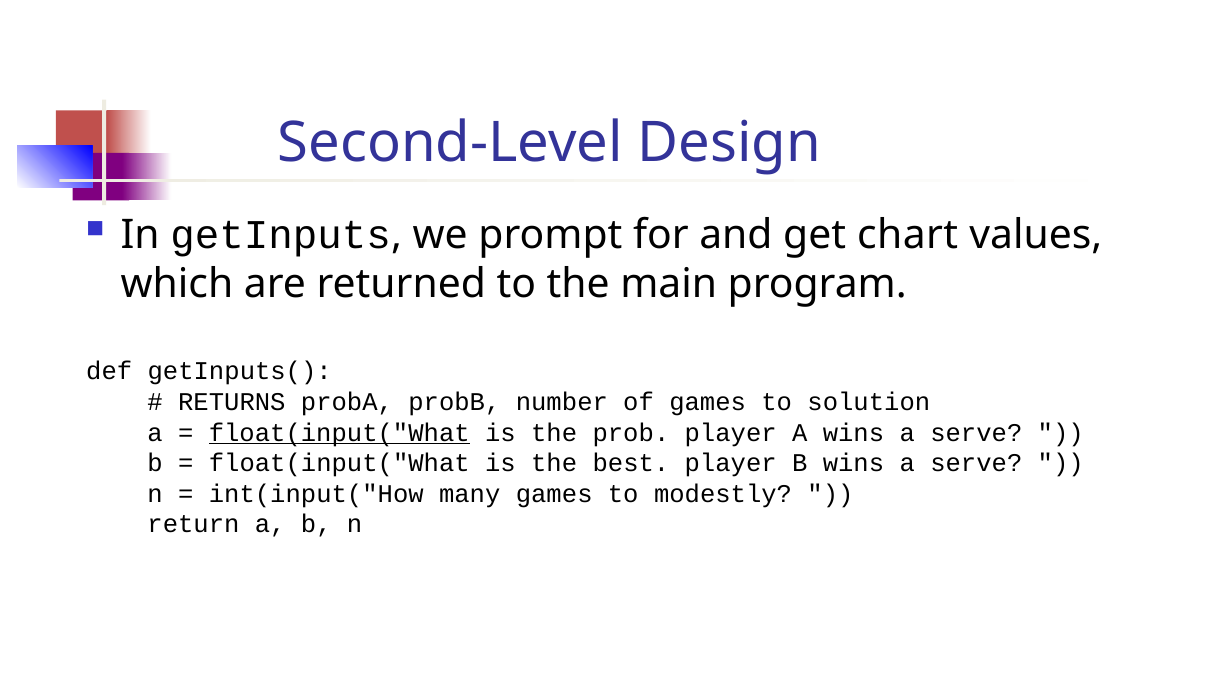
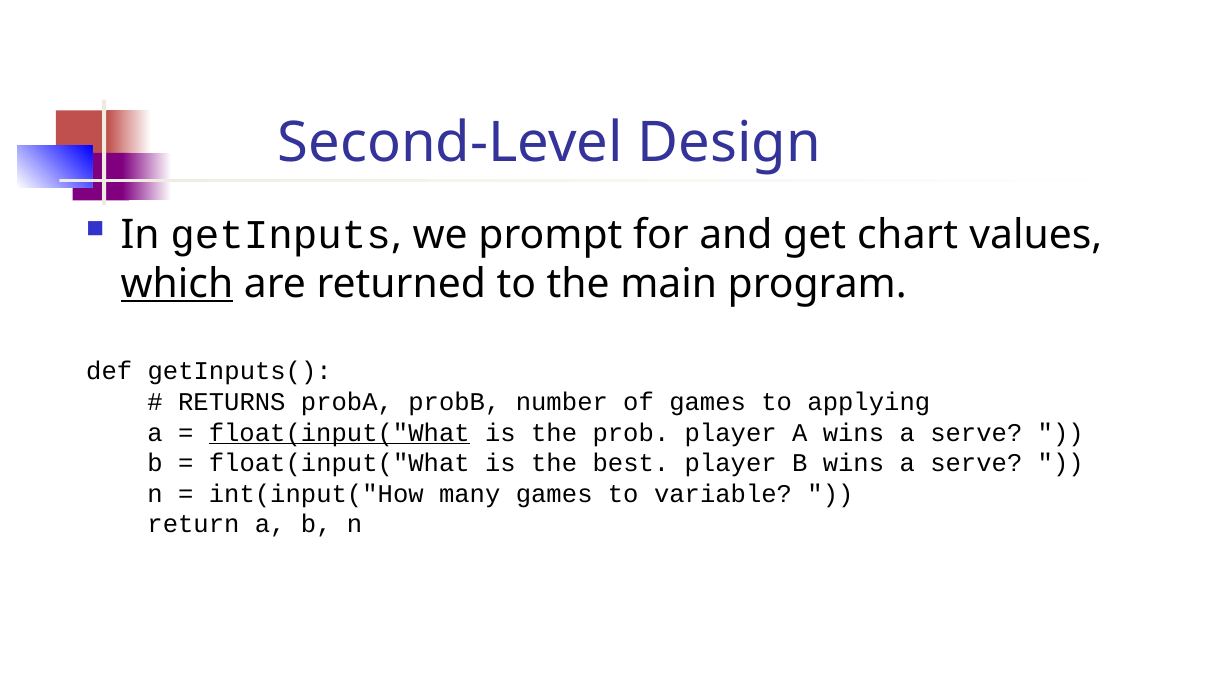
which underline: none -> present (177, 284)
solution: solution -> applying (869, 402)
modestly: modestly -> variable (723, 494)
